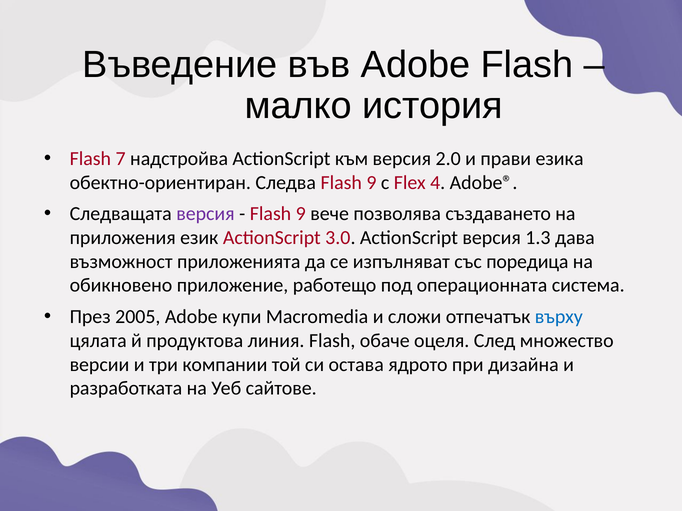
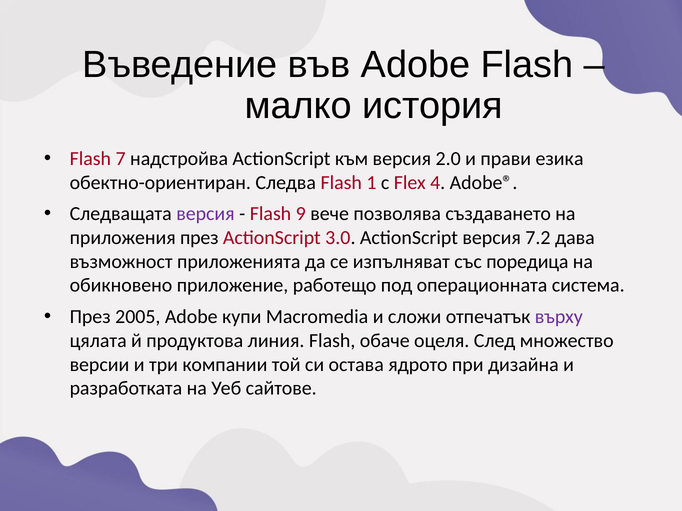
Следва Flash 9: 9 -> 1 (371, 183)
приложения език: език -> през (199, 238)
1.3: 1.3 -> 7.2 (538, 238)
върху colour: blue -> purple (559, 317)
